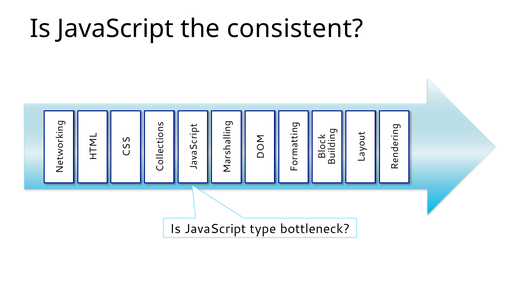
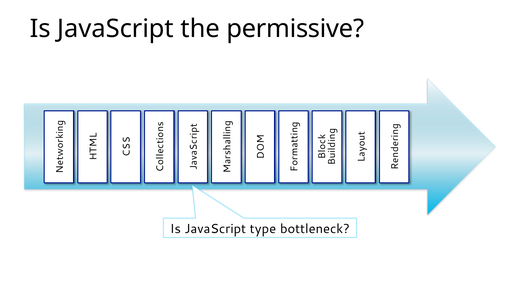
consistent: consistent -> permissive (295, 29)
